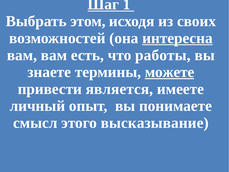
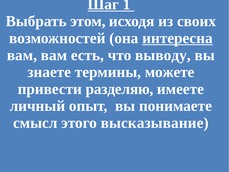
работы: работы -> выводу (163, 55)
можете underline: present -> none (170, 72)
является: является -> разделяю (120, 89)
